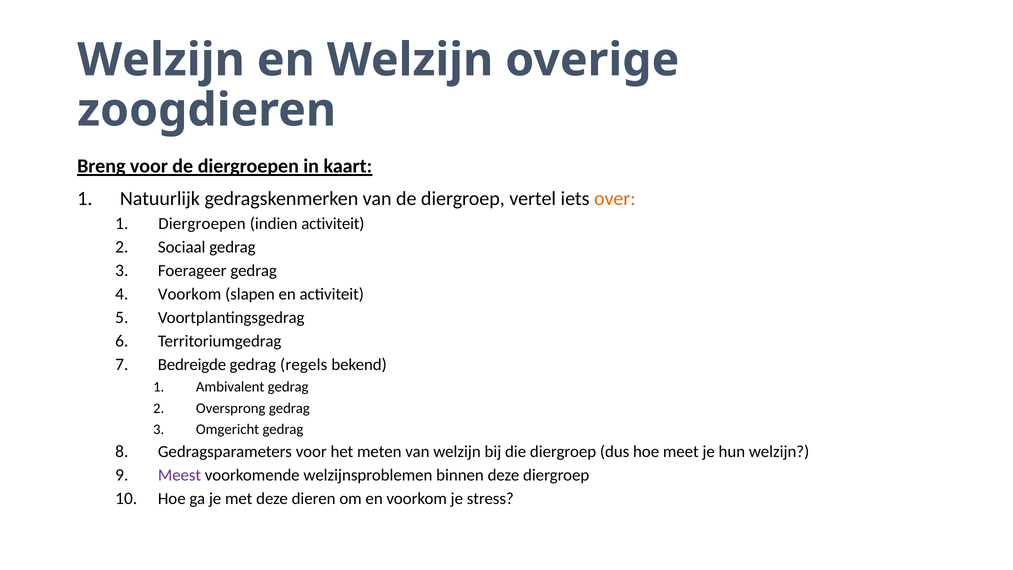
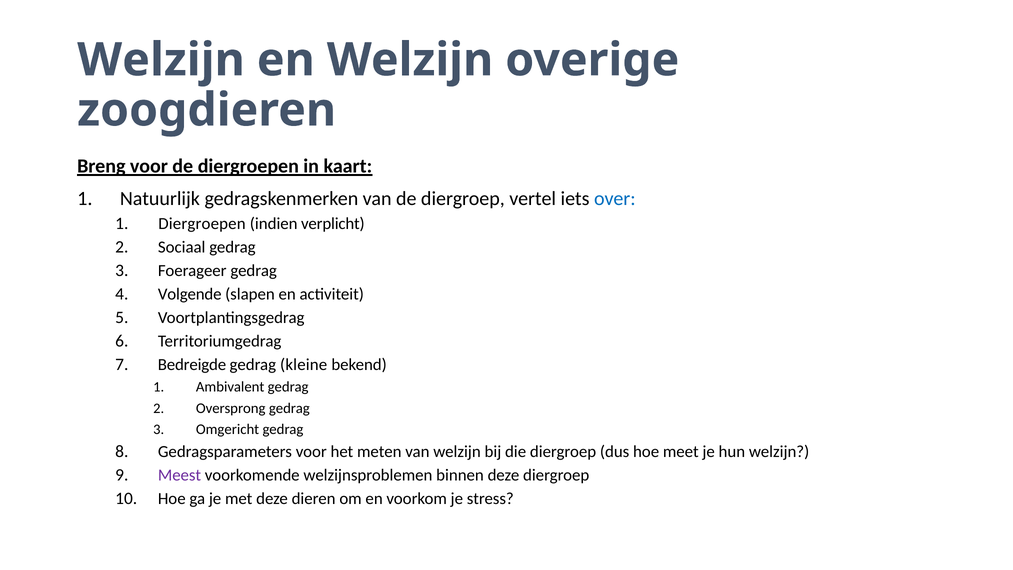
over colour: orange -> blue (615, 198)
indien activiteit: activiteit -> verplicht (333, 224)
Voorkom: Voorkom -> Volgende (190, 294)
regels: regels -> kleine (304, 364)
